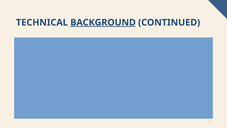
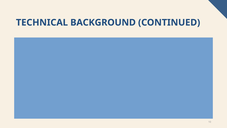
BACKGROUND underline: present -> none (103, 22)
